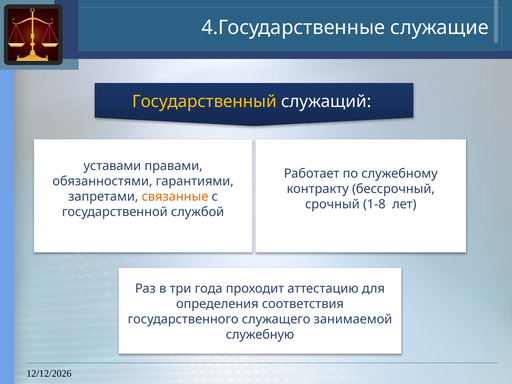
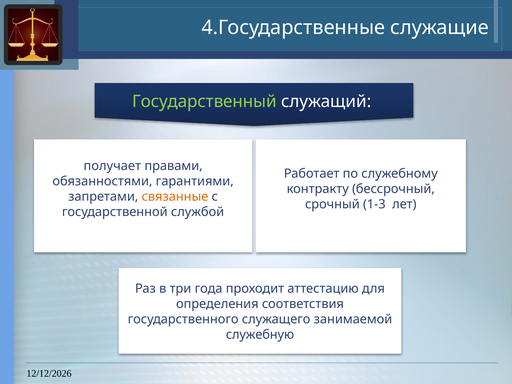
Государственный colour: yellow -> light green (204, 101)
уставами: уставами -> получает (112, 166)
1-8: 1-8 -> 1-3 (374, 204)
